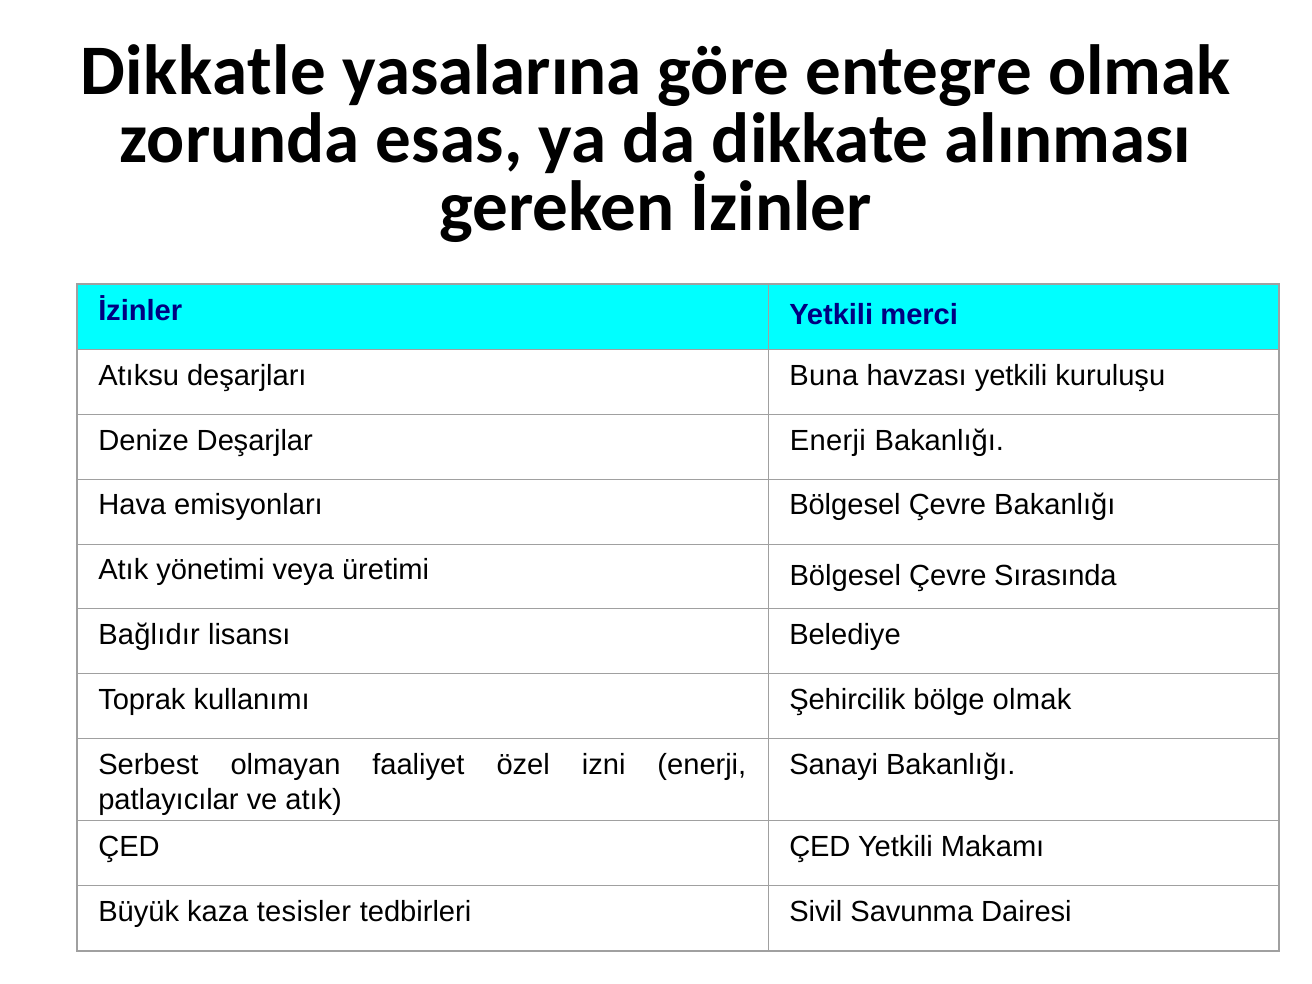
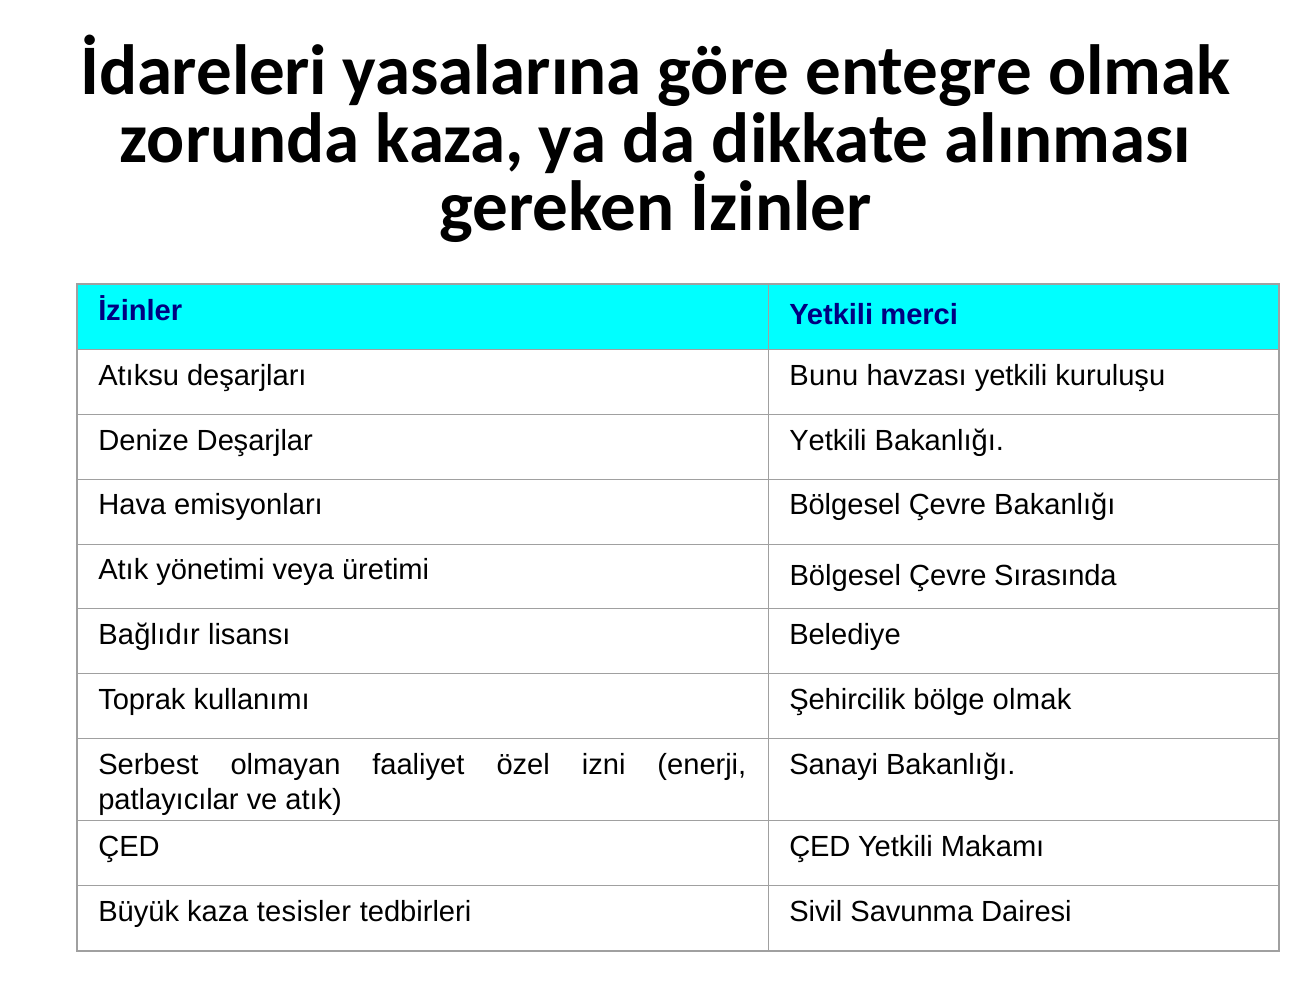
Dikkatle: Dikkatle -> İdareleri (204, 71)
zorunda esas: esas -> kaza (450, 139)
Buna: Buna -> Bunu (824, 376)
Deşarjlar Enerji: Enerji -> Yetkili (828, 440)
